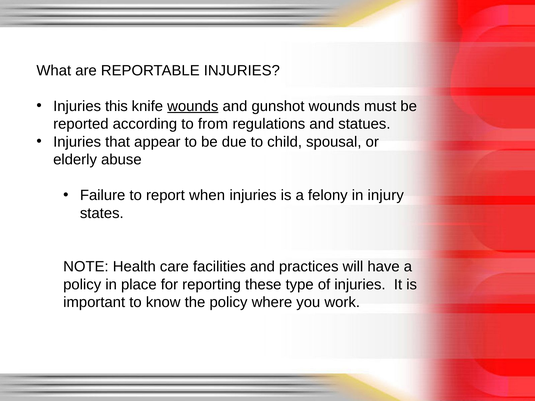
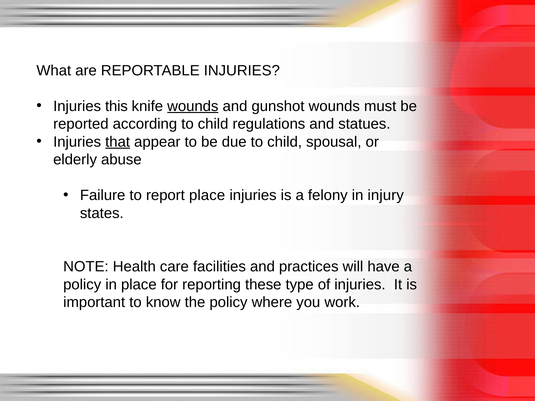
according to from: from -> child (213, 124)
that underline: none -> present (118, 142)
report when: when -> place (207, 195)
